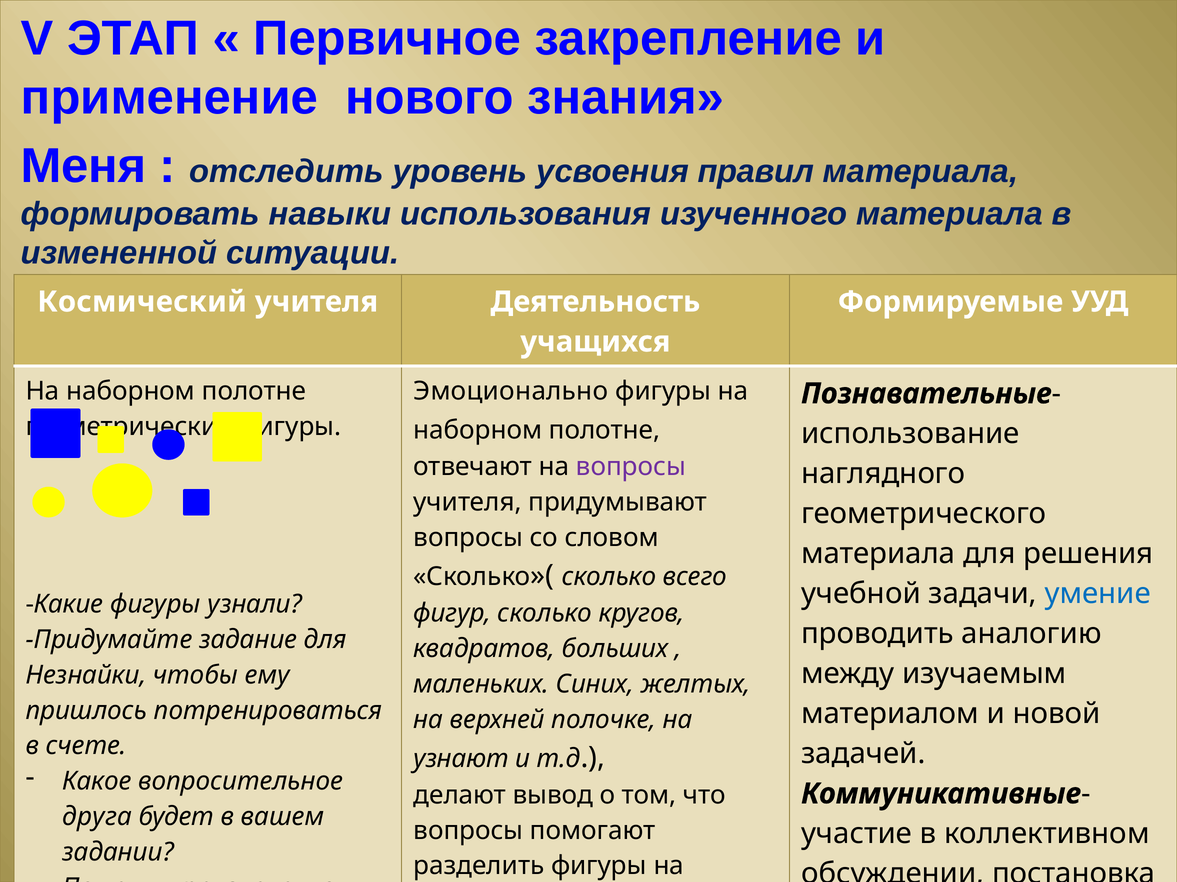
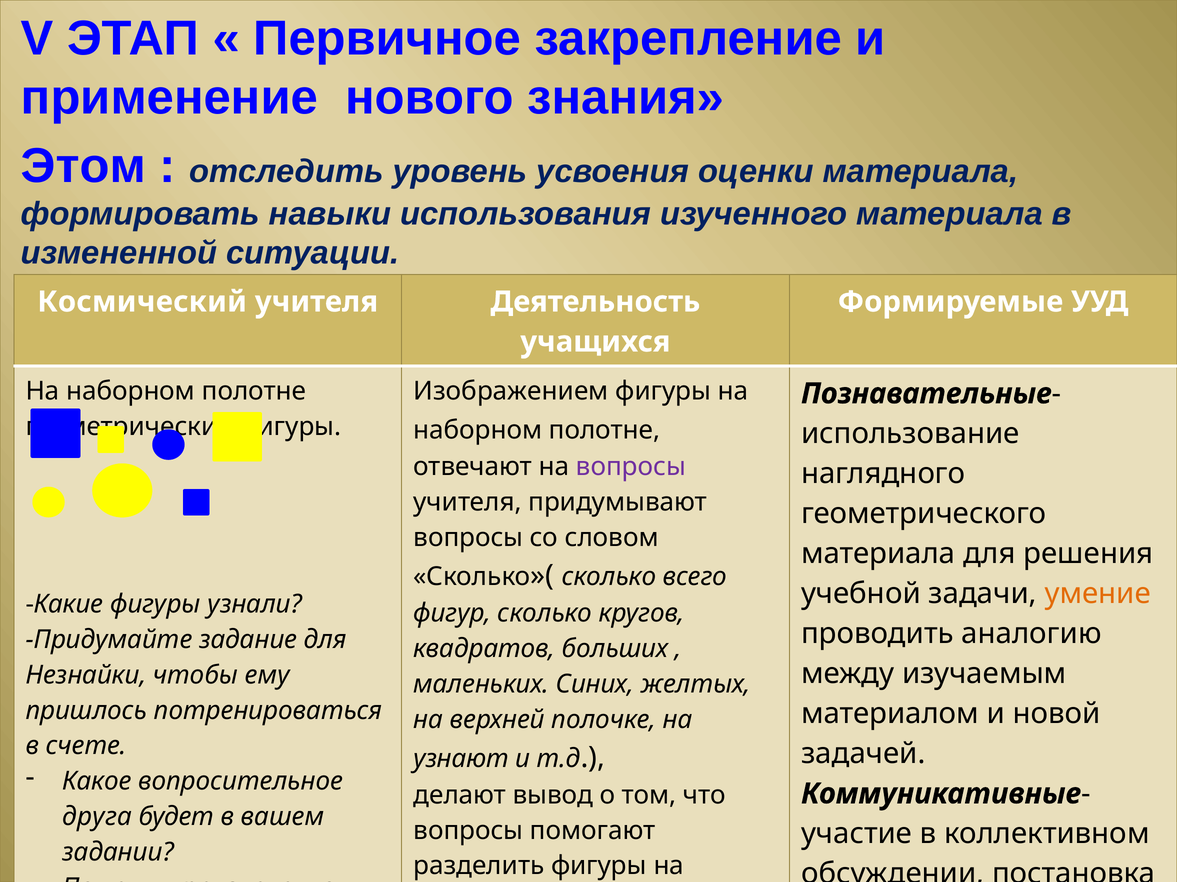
Меня: Меня -> Этом (83, 166)
правил: правил -> оценки (756, 172)
Эмоционально: Эмоционально -> Изображением (511, 392)
умение colour: blue -> orange (1098, 594)
